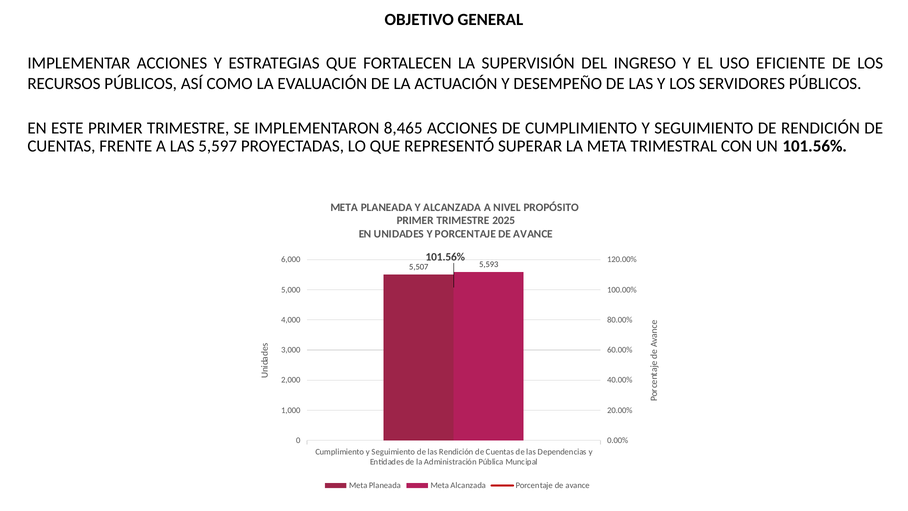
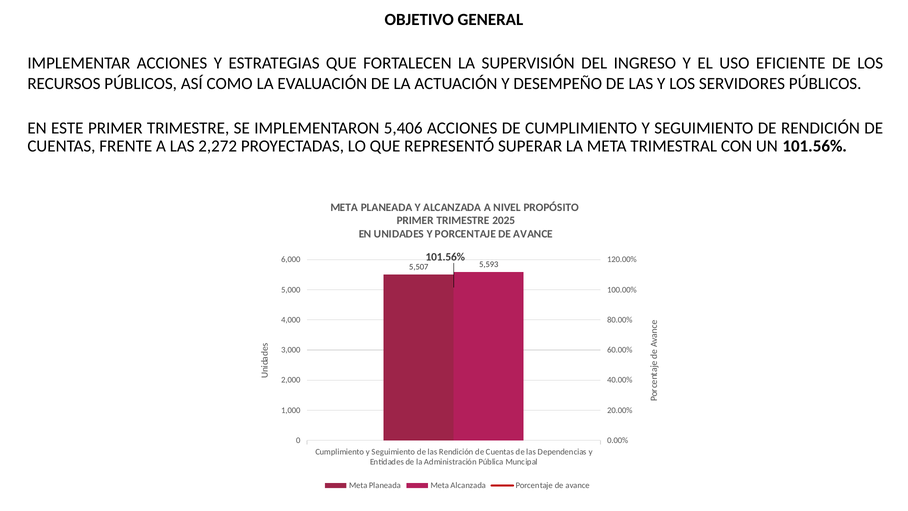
8,465: 8,465 -> 5,406 (403, 128)
5,597: 5,597 -> 2,272 (218, 146)
